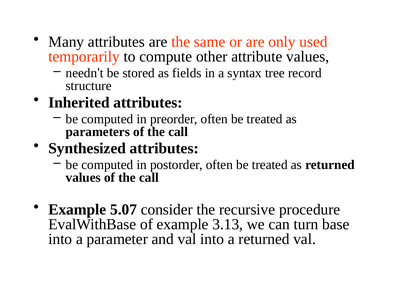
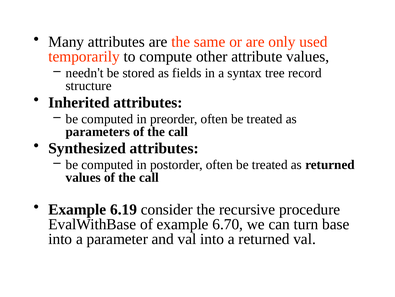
5.07: 5.07 -> 6.19 (124, 209)
3.13: 3.13 -> 6.70 (228, 224)
